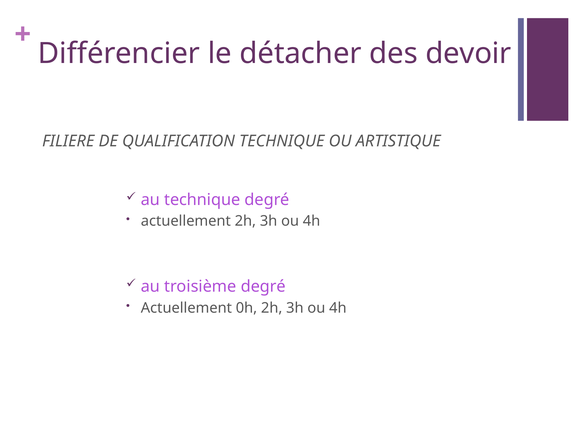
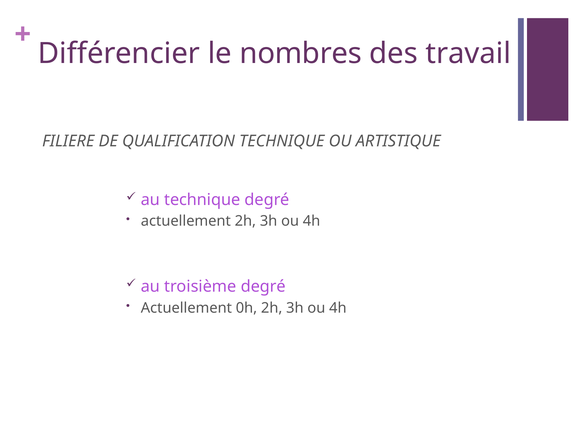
détacher: détacher -> nombres (301, 54)
devoir: devoir -> travail (468, 54)
